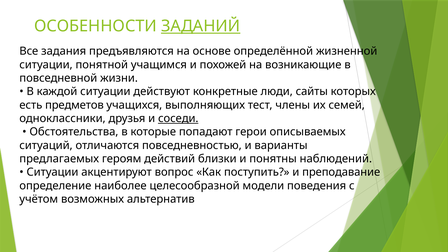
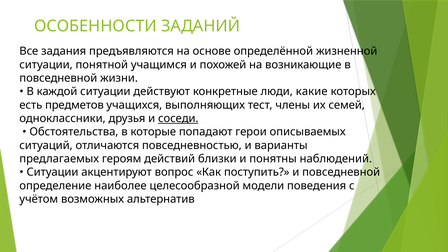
ЗАДАНИЙ underline: present -> none (201, 26)
сайты: сайты -> какие (312, 92)
и преподавание: преподавание -> повседневной (341, 172)
